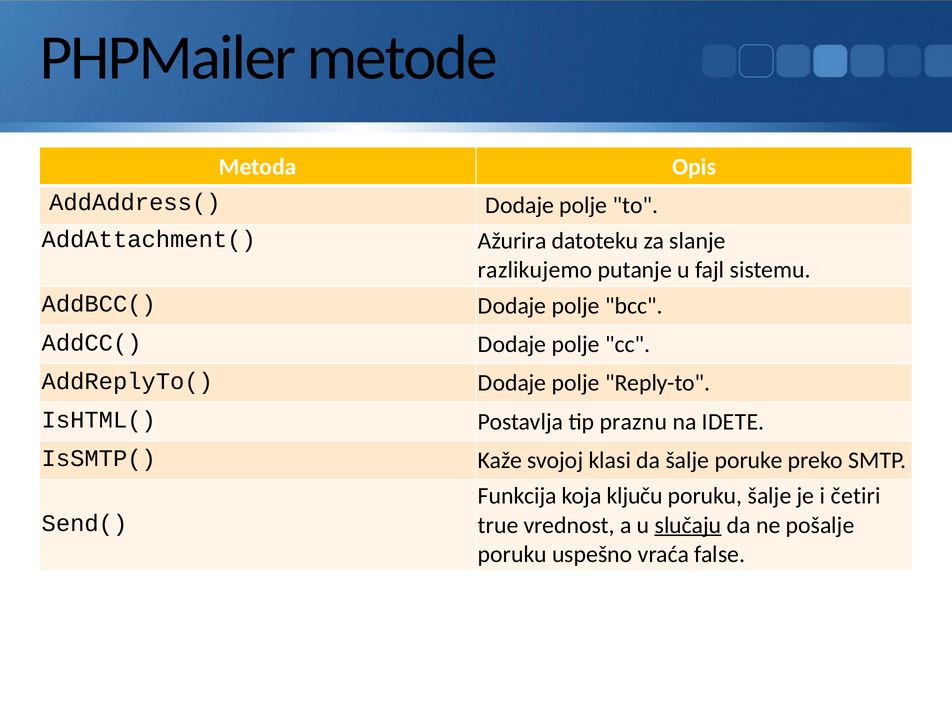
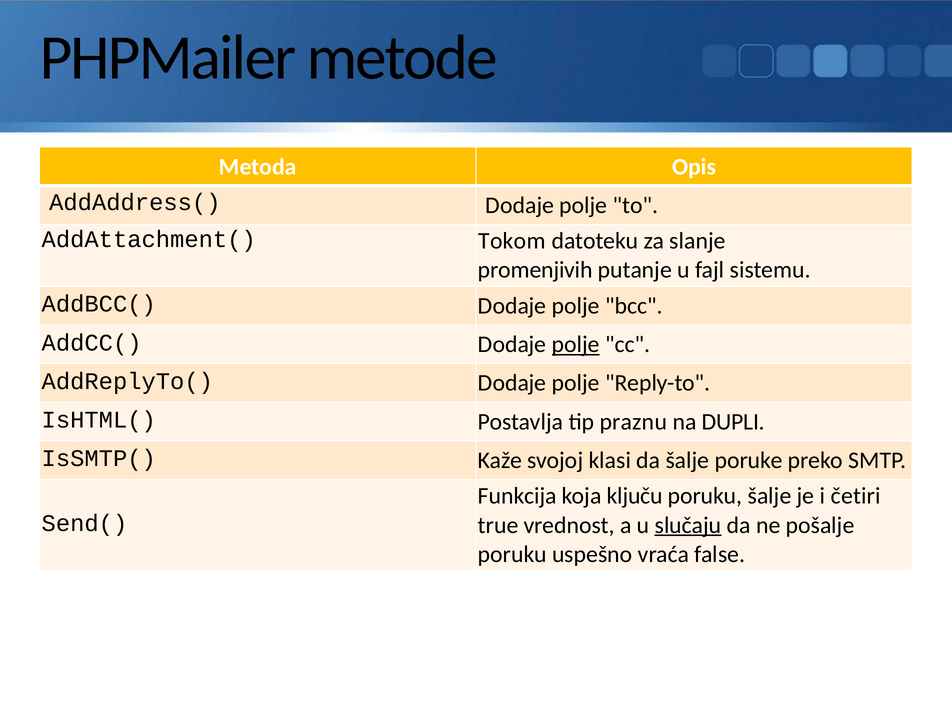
Ažurira: Ažurira -> Tokom (512, 241)
razlikujemo: razlikujemo -> promenjivih (535, 270)
polje underline: none -> present (576, 345)
IDETE: IDETE -> DUPLI (733, 422)
